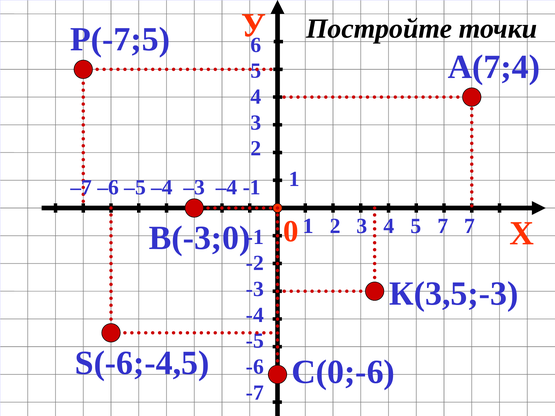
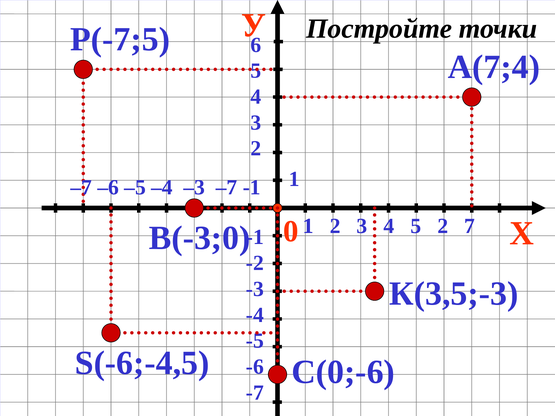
–3 –4: –4 -> –7 (227, 188)
5 7: 7 -> 2 (443, 226)
